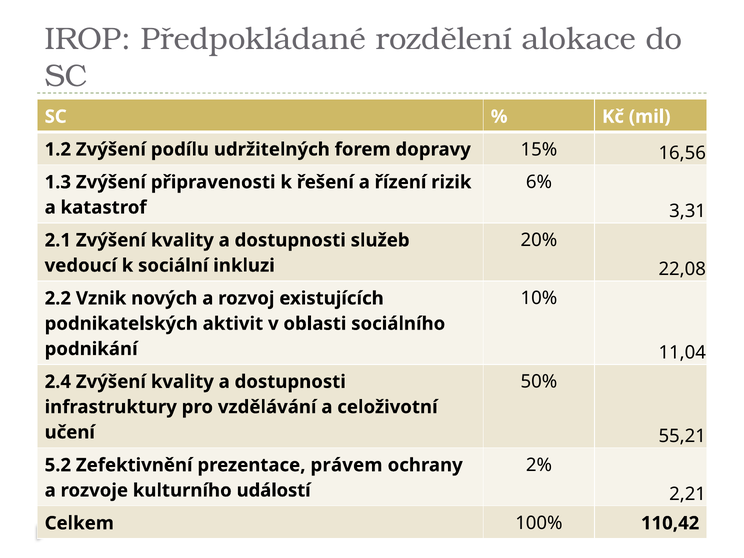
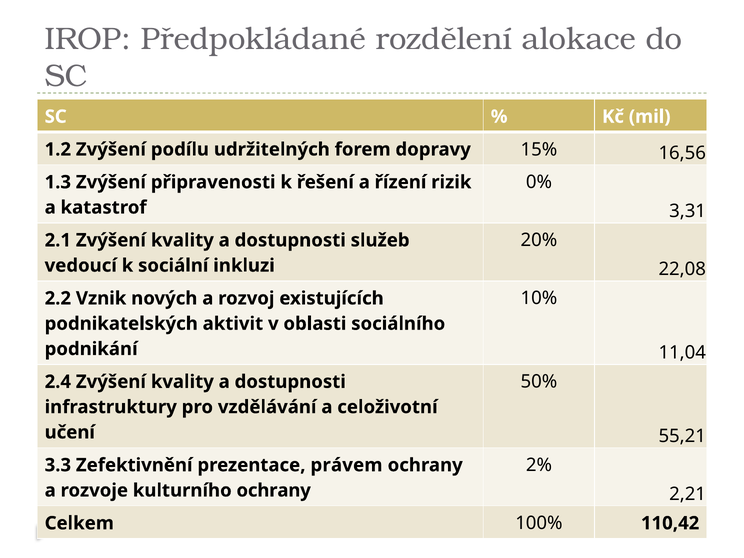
6%: 6% -> 0% (539, 182)
5.2: 5.2 -> 3.3 (58, 465)
kulturního událostí: událostí -> ochrany (274, 490)
